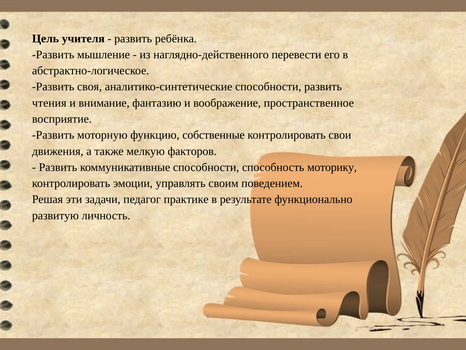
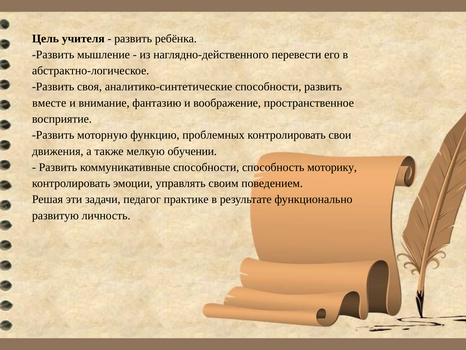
чтения: чтения -> вместе (49, 103)
собственные: собственные -> проблемных (213, 135)
факторов: факторов -> обучении (192, 151)
